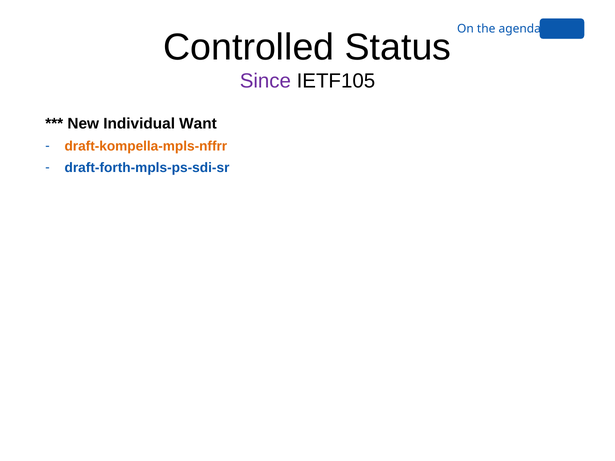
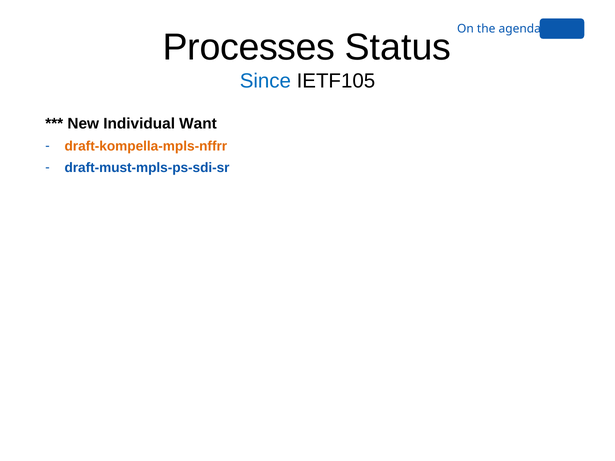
Controlled: Controlled -> Processes (249, 47)
Since colour: purple -> blue (265, 81)
draft-forth-mpls-ps-sdi-sr: draft-forth-mpls-ps-sdi-sr -> draft-must-mpls-ps-sdi-sr (147, 168)
